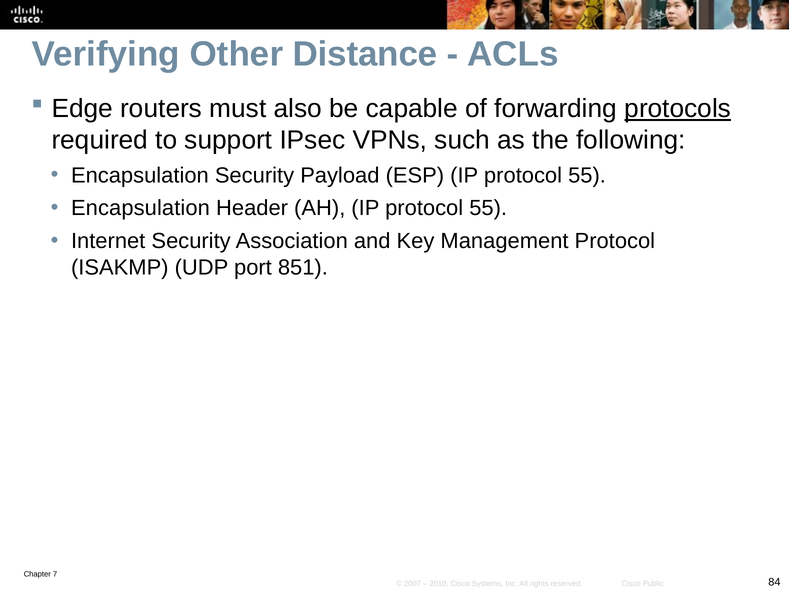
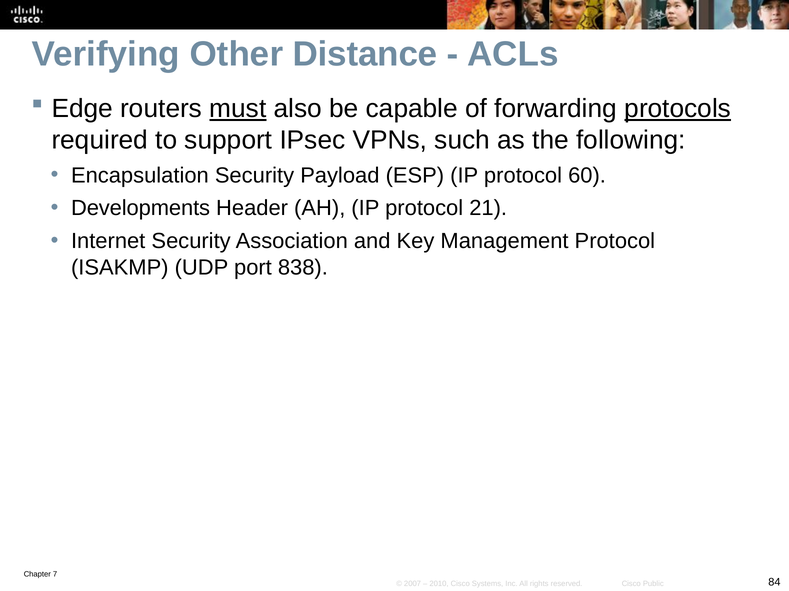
must underline: none -> present (238, 109)
ESP IP protocol 55: 55 -> 60 (587, 176)
Encapsulation: Encapsulation -> Developments (141, 208)
AH IP protocol 55: 55 -> 21 (488, 208)
851: 851 -> 838 (303, 268)
